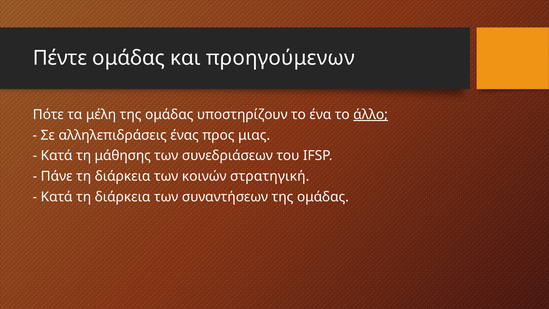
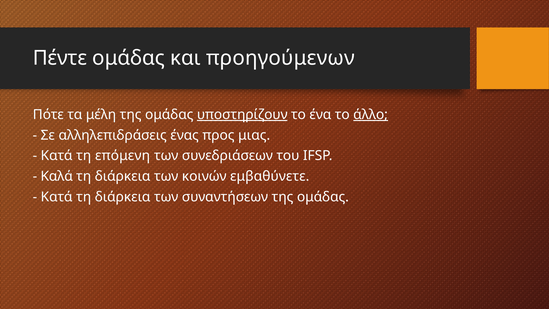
υποστηρίζουν underline: none -> present (242, 115)
μάθησης: μάθησης -> επόμενη (123, 156)
Πάνε: Πάνε -> Καλά (57, 176)
στρατηγική: στρατηγική -> εμβαθύνετε (270, 176)
